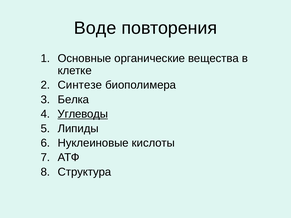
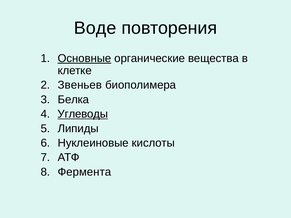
Основные underline: none -> present (84, 58)
Синтезе: Синтезе -> Звеньев (80, 85)
Структура: Структура -> Фермента (84, 172)
